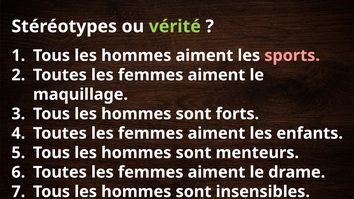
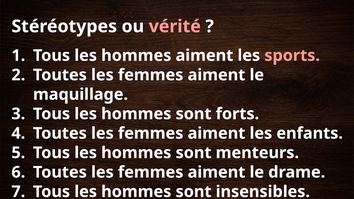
vérité colour: light green -> pink (175, 26)
